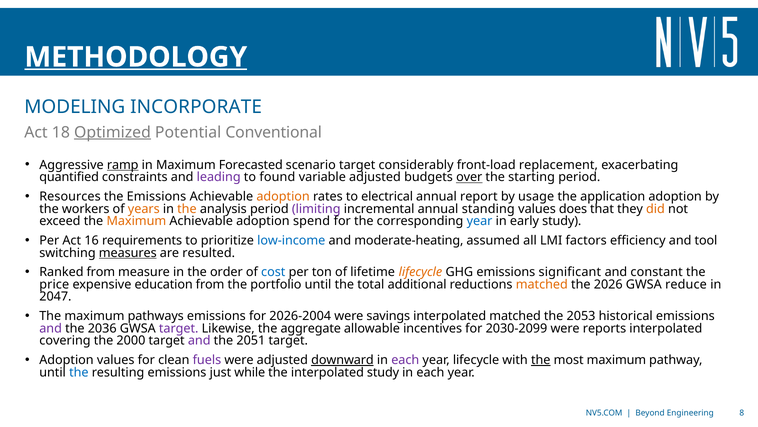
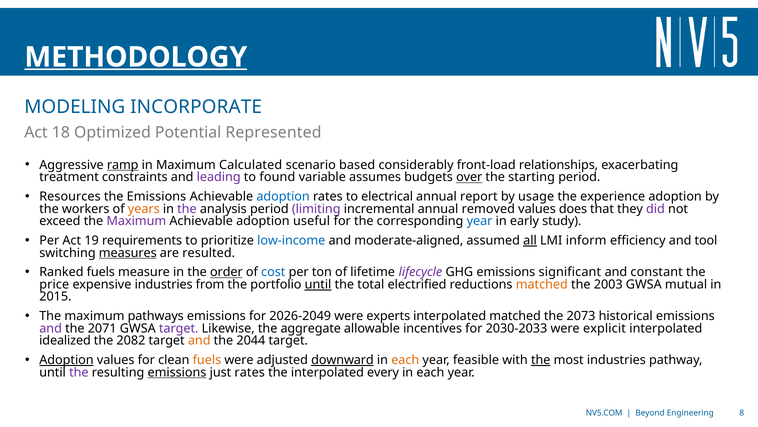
Optimized underline: present -> none (112, 132)
Conventional: Conventional -> Represented (273, 132)
Forecasted: Forecasted -> Calculated (251, 165)
scenario target: target -> based (357, 165)
replacement: replacement -> relationships (559, 165)
quantified: quantified -> treatment (69, 177)
variable adjusted: adjusted -> assumes (375, 177)
adoption colour: orange -> blue (283, 196)
application: application -> experience (613, 196)
the colour: orange -> purple (187, 209)
standing: standing -> removed (488, 209)
did colour: orange -> purple (655, 209)
Maximum colour: orange -> purple (136, 221)
spend: spend -> useful (312, 221)
16: 16 -> 19 (92, 240)
moderate-heating: moderate-heating -> moderate-aligned (409, 240)
all underline: none -> present (530, 240)
factors: factors -> inform (586, 240)
Ranked from: from -> fuels (101, 272)
order underline: none -> present (226, 272)
lifecycle colour: orange -> purple (420, 272)
expensive education: education -> industries (164, 284)
until underline: none -> present (318, 284)
additional: additional -> electrified (417, 284)
2026: 2026 -> 2003 (608, 284)
reduce: reduce -> mutual (686, 284)
2047: 2047 -> 2015 (55, 296)
2026-2004: 2026-2004 -> 2026-2049 (300, 316)
savings: savings -> experts (388, 316)
2053: 2053 -> 2073 (581, 316)
2036: 2036 -> 2071 (102, 328)
2030-2099: 2030-2099 -> 2030-2033 (516, 328)
reports: reports -> explicit (604, 328)
covering: covering -> idealized (65, 340)
2000: 2000 -> 2082 (131, 340)
and colour: purple -> orange (199, 340)
2051: 2051 -> 2044 (251, 340)
Adoption underline: none -> present (66, 360)
fuels colour: purple -> orange (207, 360)
each colour: purple -> orange (405, 360)
year lifecycle: lifecycle -> feasible (476, 360)
most maximum: maximum -> industries (616, 360)
the colour: blue -> purple (79, 372)
emissions underline: none -> present (177, 372)
just while: while -> rates (250, 372)
interpolated study: study -> every (383, 372)
